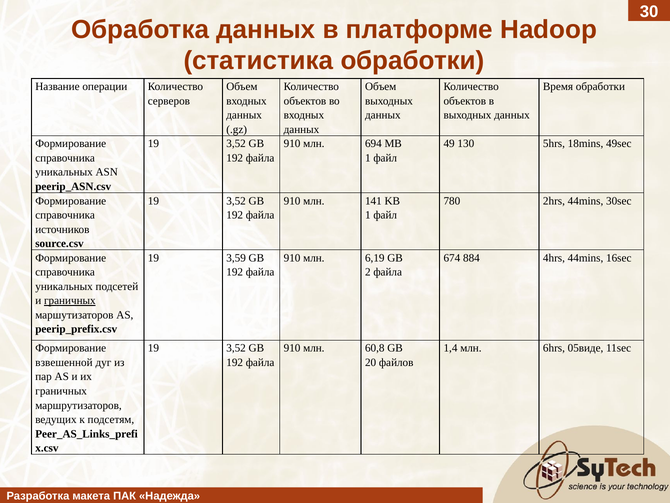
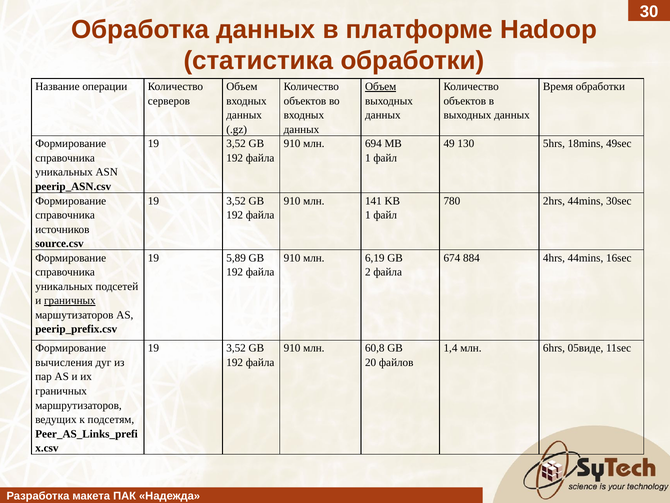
Объем underline: none -> present (381, 87)
3,59: 3,59 -> 5,89 (236, 258)
взвешенной: взвешенной -> вычисления (64, 362)
